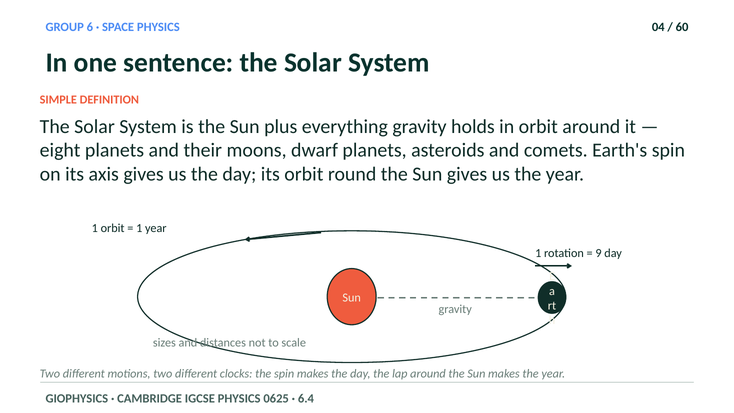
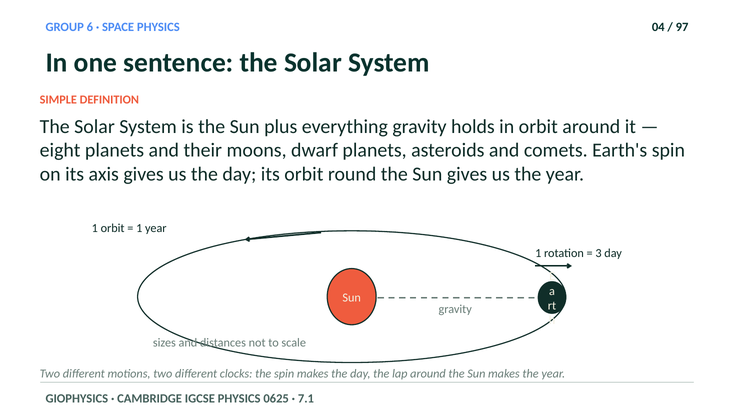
60: 60 -> 97 (682, 27)
9: 9 -> 3 (598, 253)
6.4: 6.4 -> 7.1 (306, 398)
